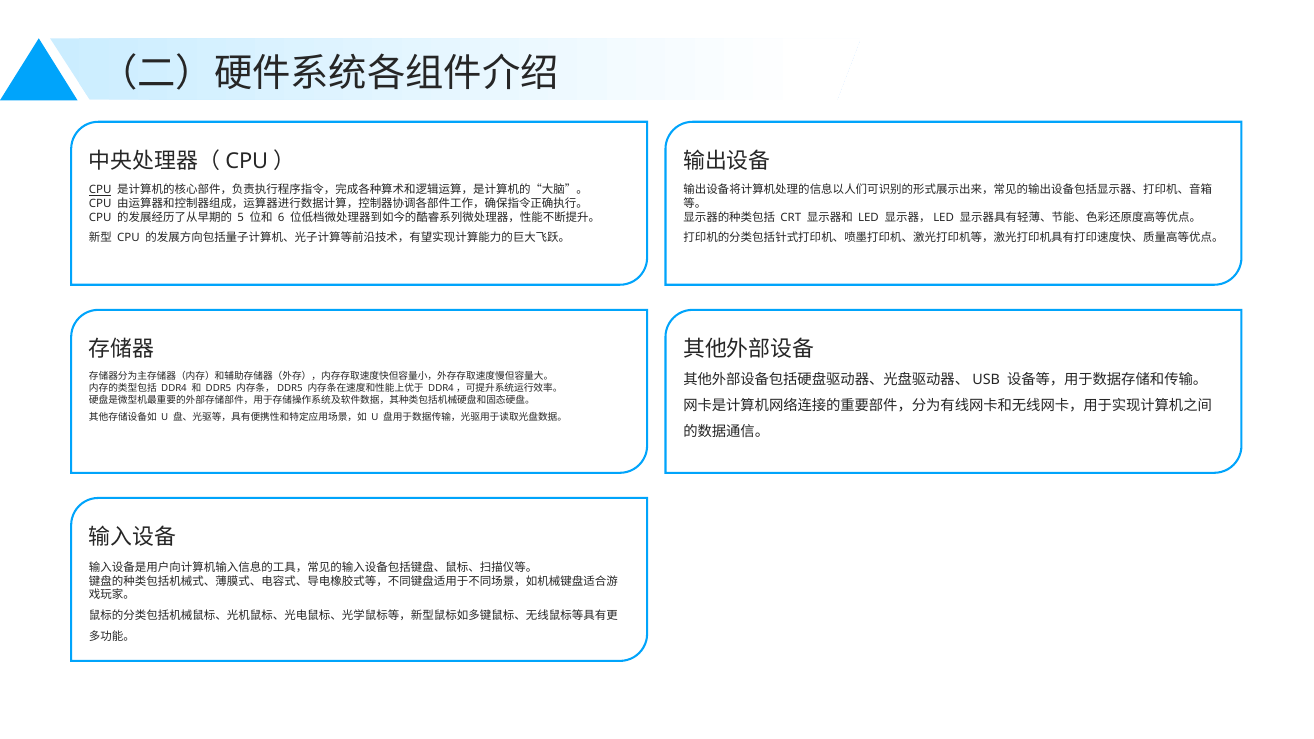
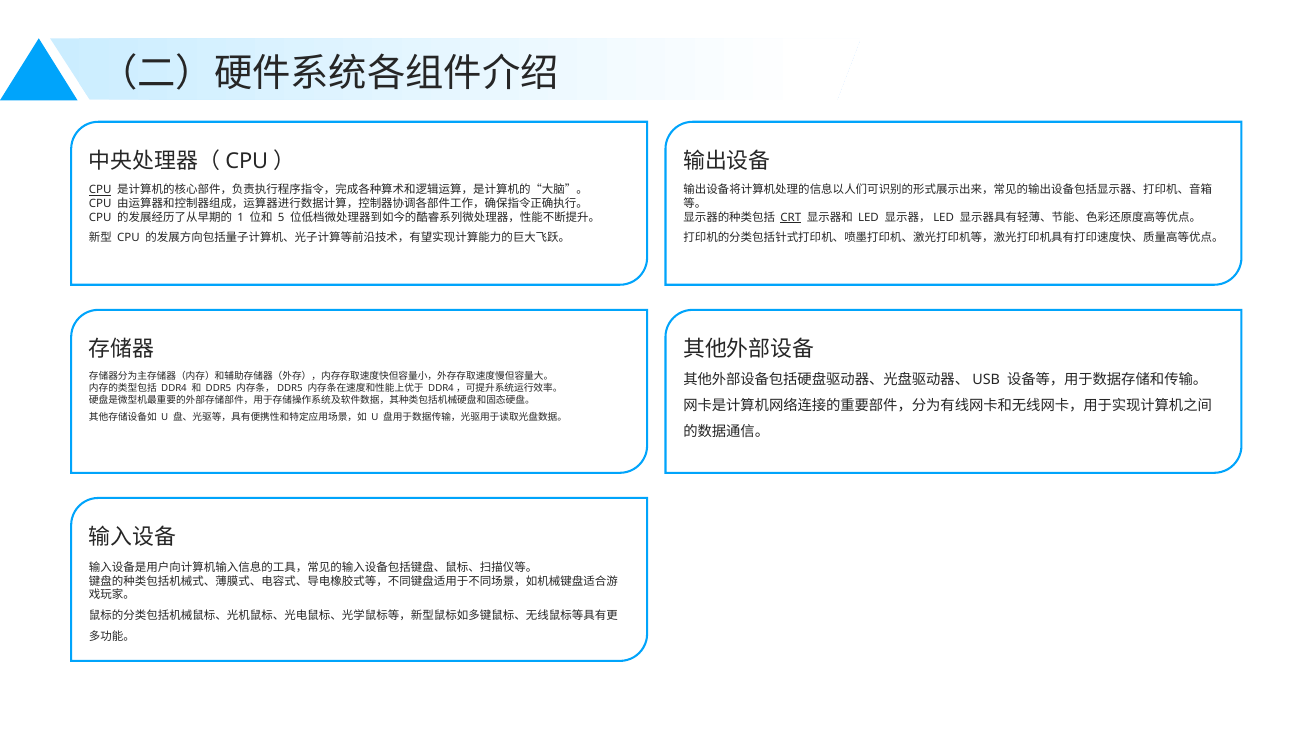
CRT underline: none -> present (791, 218)
5: 5 -> 1 (241, 218)
6: 6 -> 5 (281, 218)
